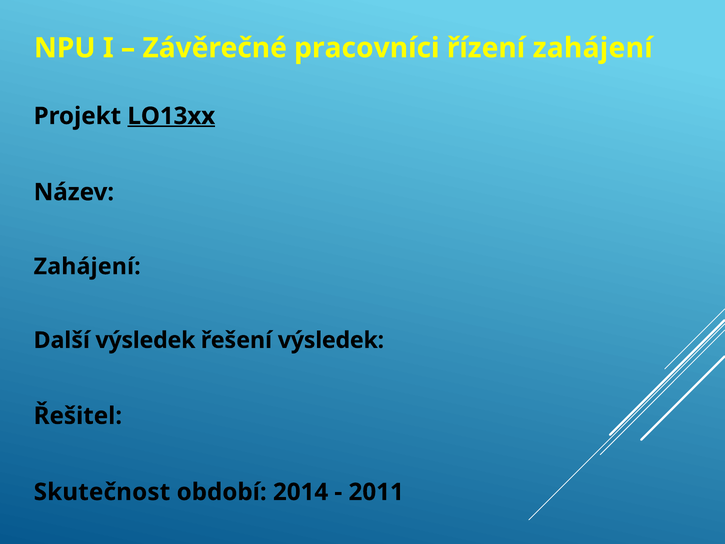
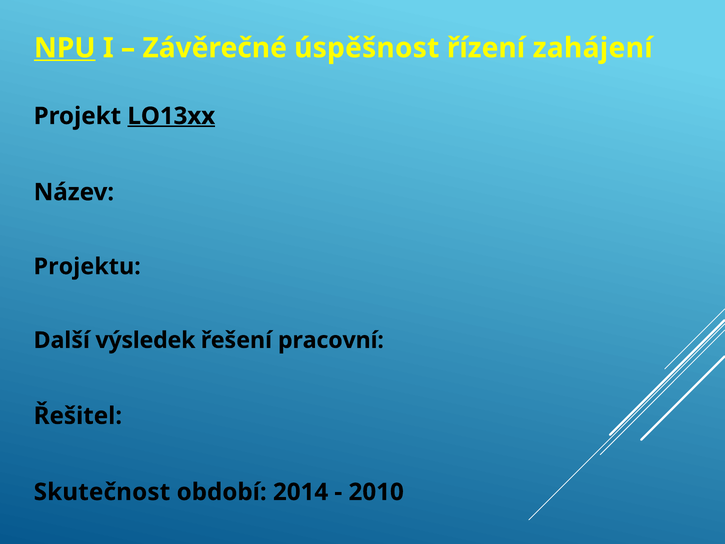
NPU underline: none -> present (65, 48)
pracovníci: pracovníci -> úspěšnost (367, 48)
Zahájení: Zahájení -> Projektu (87, 266)
řešení výsledek: výsledek -> pracovní (331, 340)
2011: 2011 -> 2010 (376, 492)
